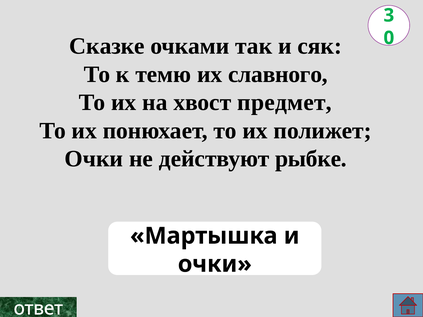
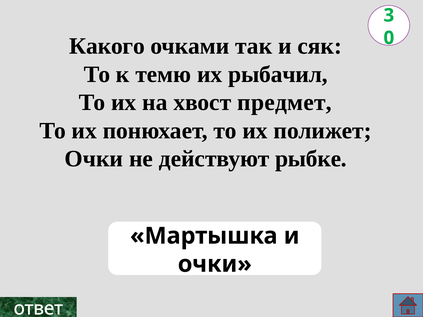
Сказке: Сказке -> Какого (107, 46)
славного: славного -> рыбачил (278, 74)
